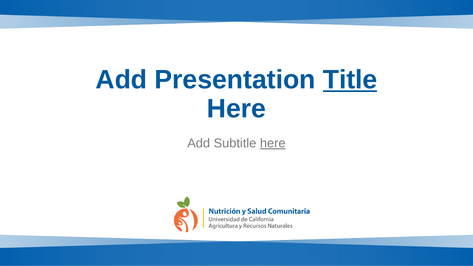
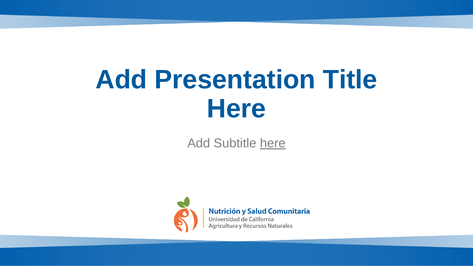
Title underline: present -> none (350, 80)
